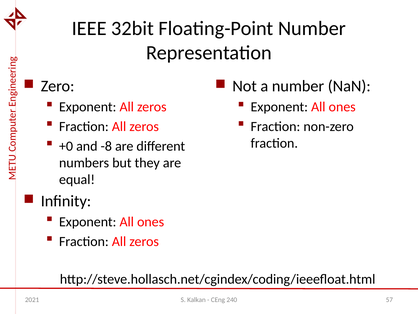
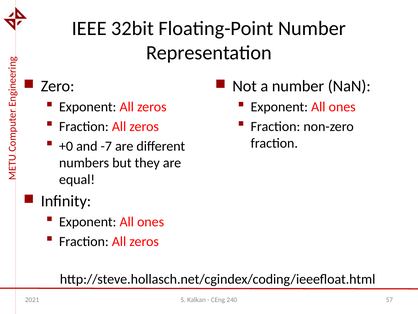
-8: -8 -> -7 (106, 146)
